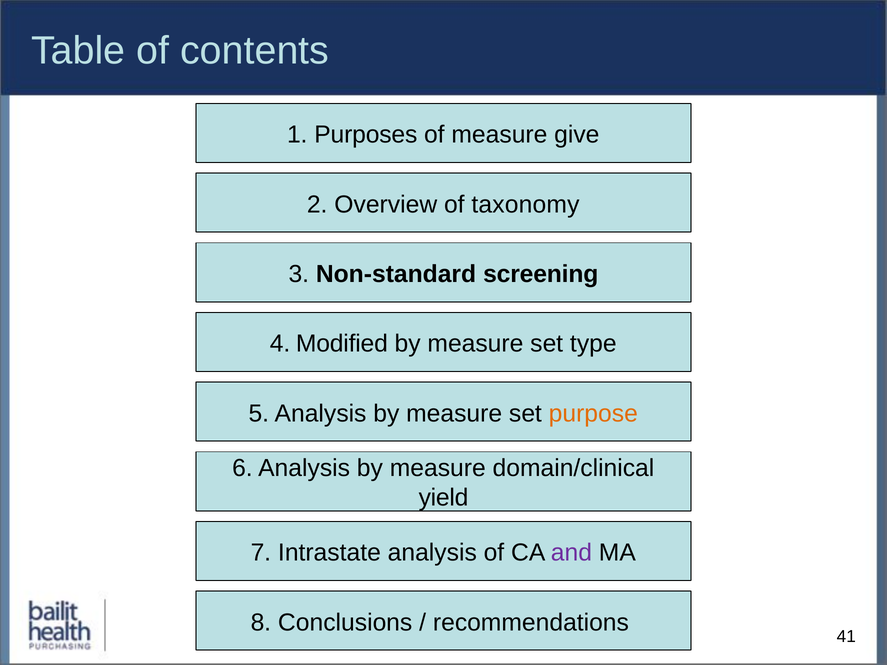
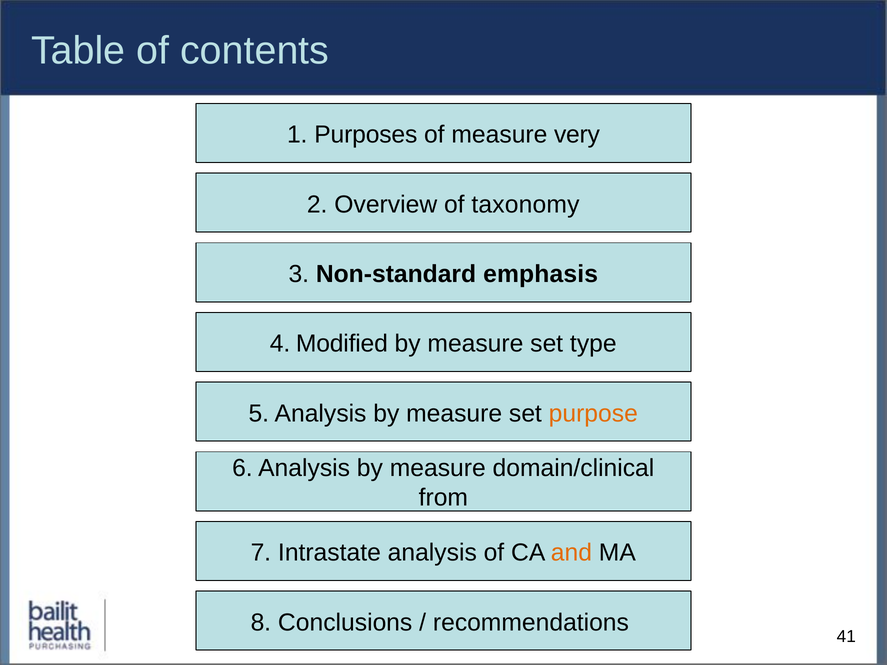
give: give -> very (577, 135)
screening: screening -> emphasis (541, 274)
yield: yield -> from (443, 498)
and colour: purple -> orange (571, 553)
